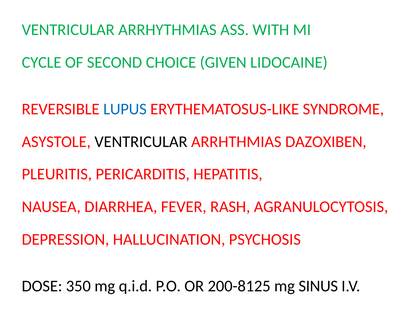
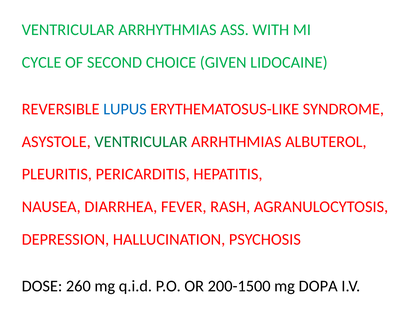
VENTRICULAR colour: black -> green (141, 142)
DAZOXIBEN: DAZOXIBEN -> ALBUTEROL (326, 142)
350: 350 -> 260 (78, 286)
200-8125: 200-8125 -> 200-1500 (239, 286)
SINUS: SINUS -> DOPA (318, 286)
